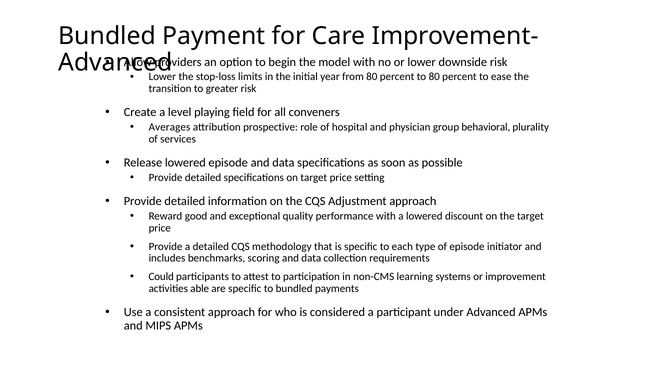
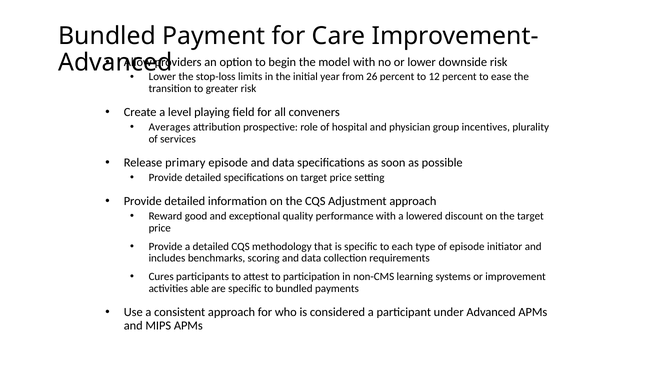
from 80: 80 -> 26 (372, 77)
to 80: 80 -> 12 (434, 77)
behavioral: behavioral -> incentives (486, 127)
Release lowered: lowered -> primary (185, 163)
Could: Could -> Cures (161, 276)
